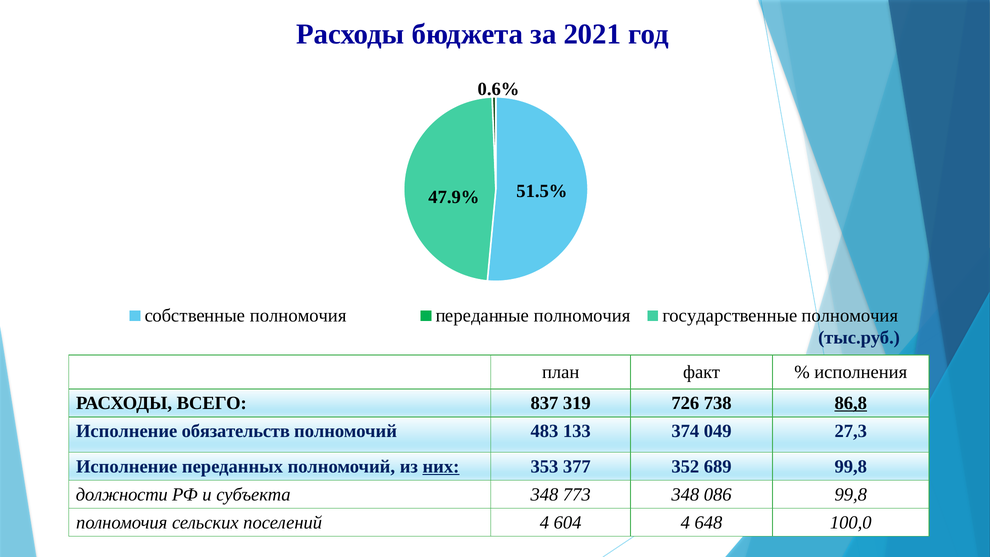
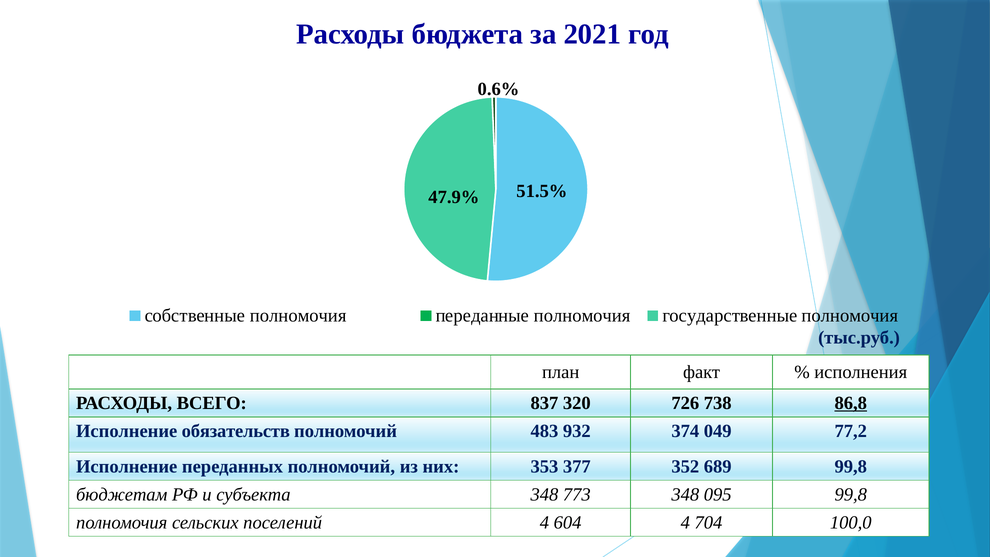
319: 319 -> 320 (577, 403)
133: 133 -> 932 (577, 431)
27,3: 27,3 -> 77,2 (851, 431)
них underline: present -> none (441, 466)
должности: должности -> бюджетам (122, 494)
086: 086 -> 095 (718, 494)
648: 648 -> 704 (708, 522)
